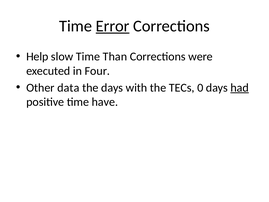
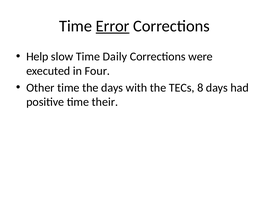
Than: Than -> Daily (115, 56)
Other data: data -> time (68, 88)
0: 0 -> 8 (200, 88)
had underline: present -> none (240, 88)
have: have -> their (105, 102)
